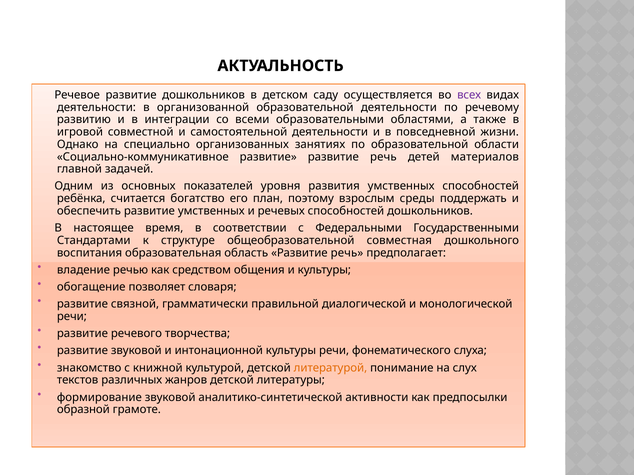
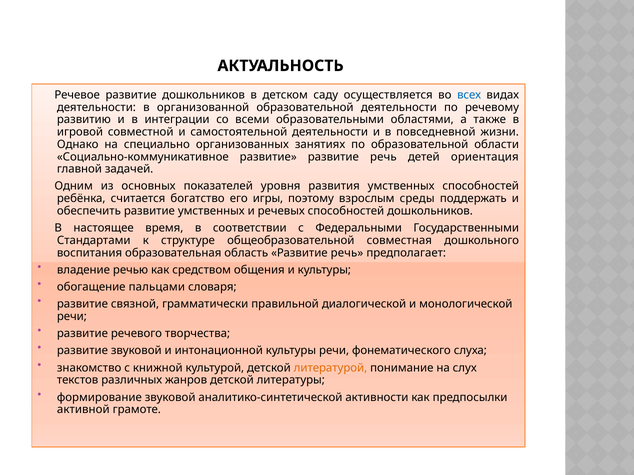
всех colour: purple -> blue (469, 95)
материалов: материалов -> ориентация (485, 157)
план: план -> игры (268, 199)
позволяет: позволяет -> пальцами (157, 287)
образной: образной -> активной (83, 410)
